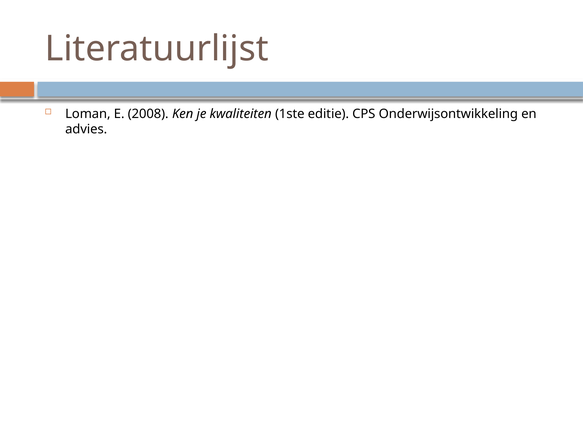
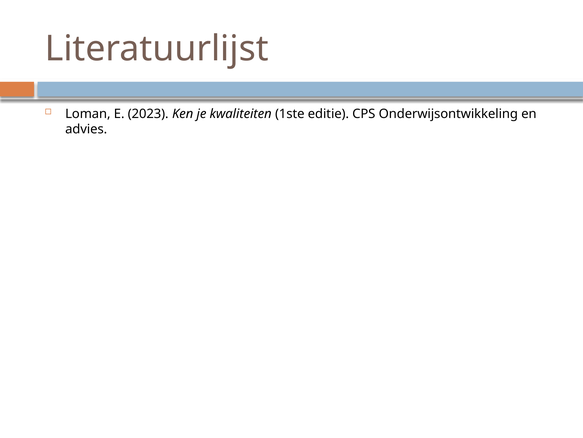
2008: 2008 -> 2023 (148, 114)
